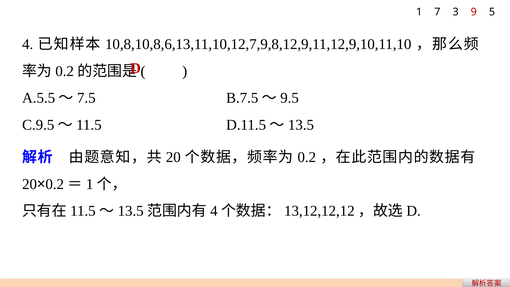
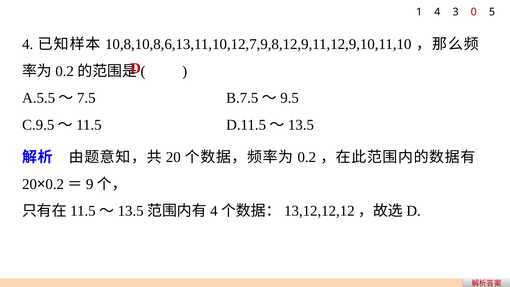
1 7: 7 -> 4 (437, 12)
9: 9 -> 0 (474, 12)
1: 1 -> 9 (90, 184)
